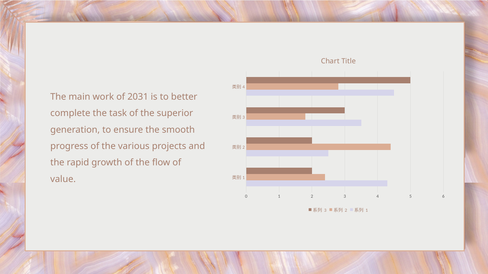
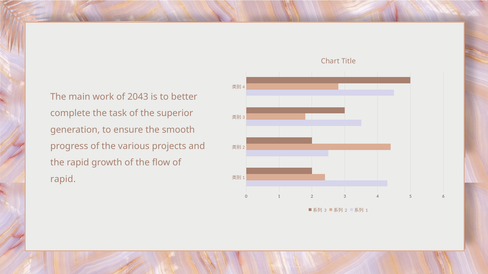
2031: 2031 -> 2043 (138, 97)
value: value -> rapid (63, 179)
